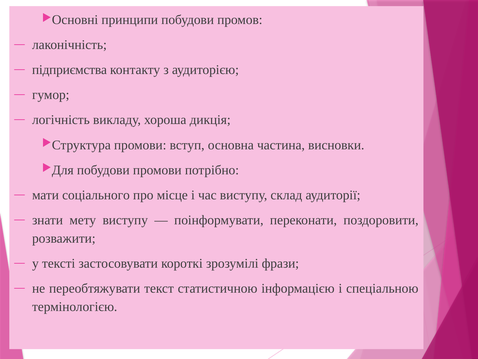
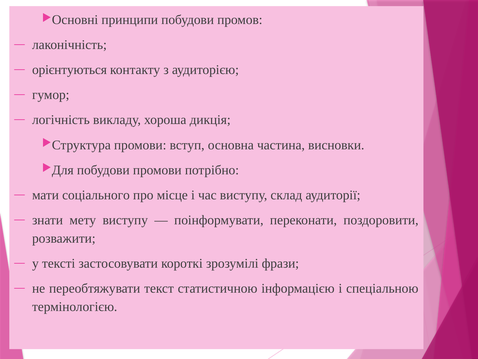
підприємства: підприємства -> орієнтуються (70, 70)
